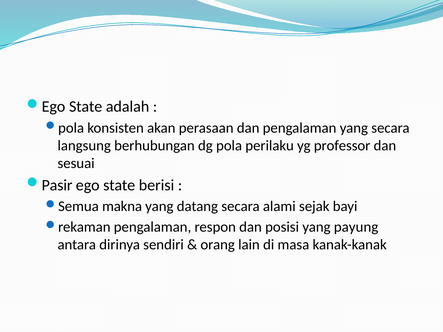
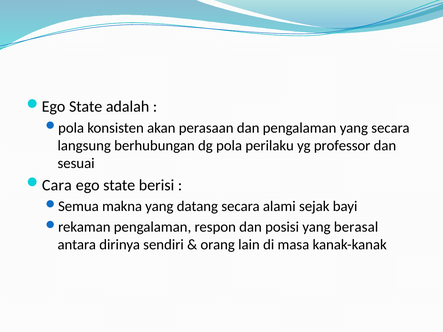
Pasir: Pasir -> Cara (57, 185)
payung: payung -> berasal (356, 227)
